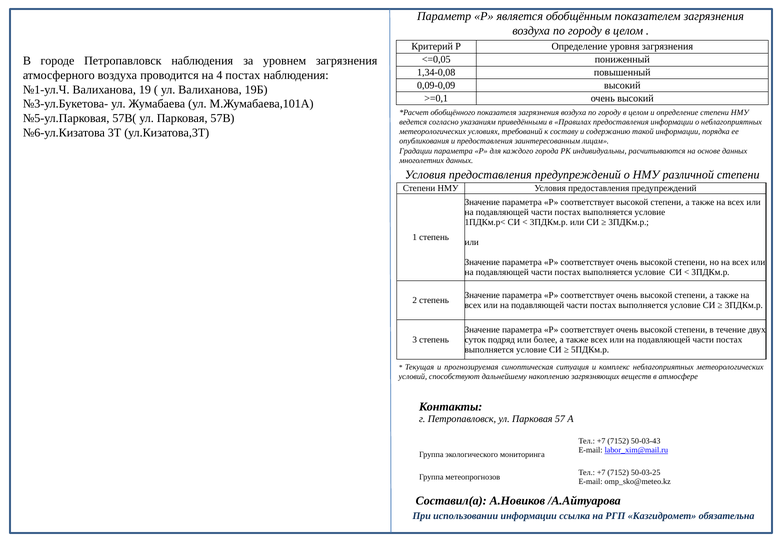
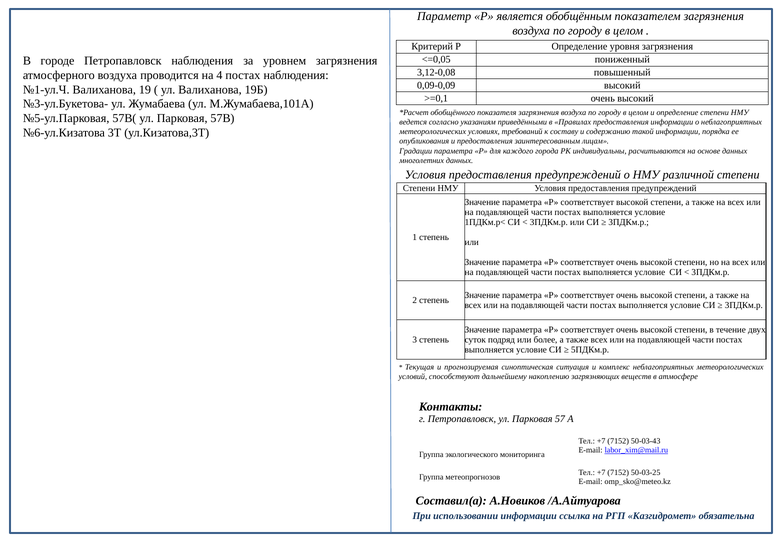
1,34-0,08: 1,34-0,08 -> 3,12-0,08 (436, 72)
